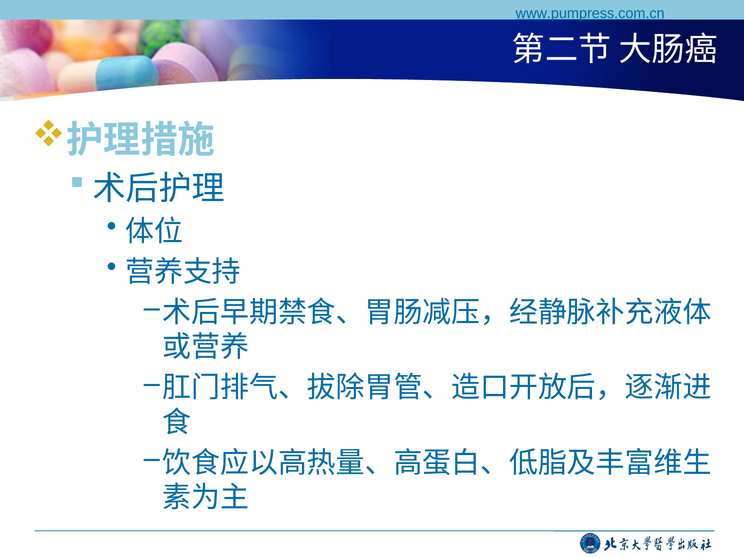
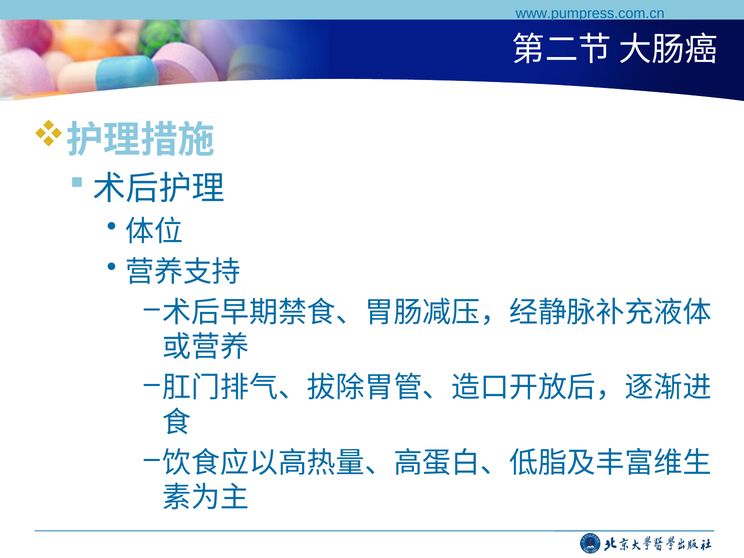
www.pumpress.com.cn underline: present -> none (590, 13)
